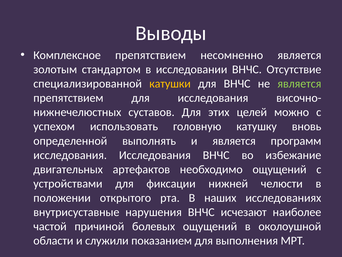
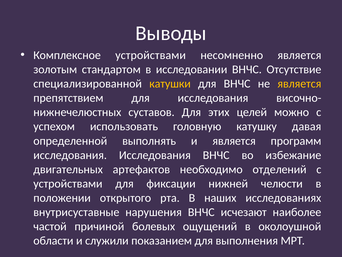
Комплексное препятствием: препятствием -> устройствами (151, 55)
является colour: light green -> yellow (299, 84)
вновь: вновь -> давая (307, 126)
необходимо ощущений: ощущений -> отделений (280, 169)
